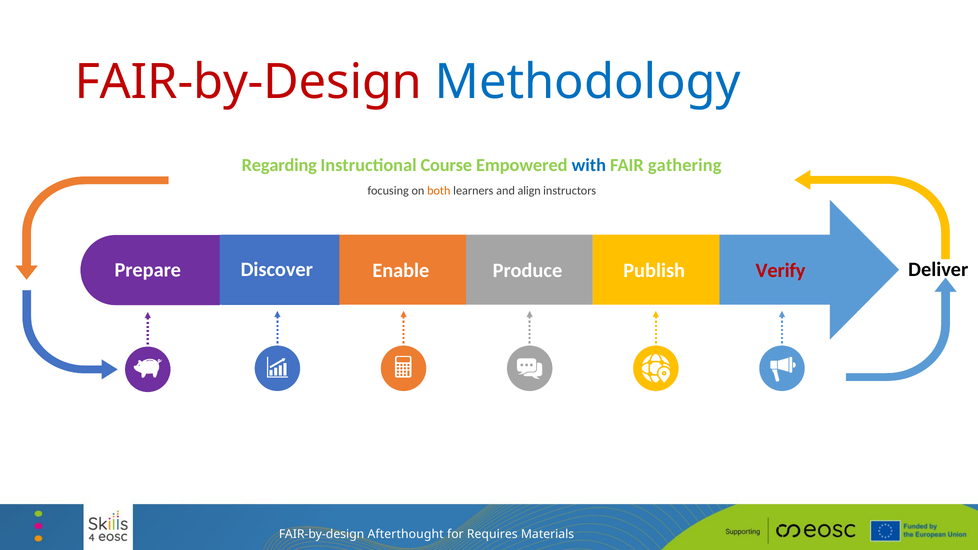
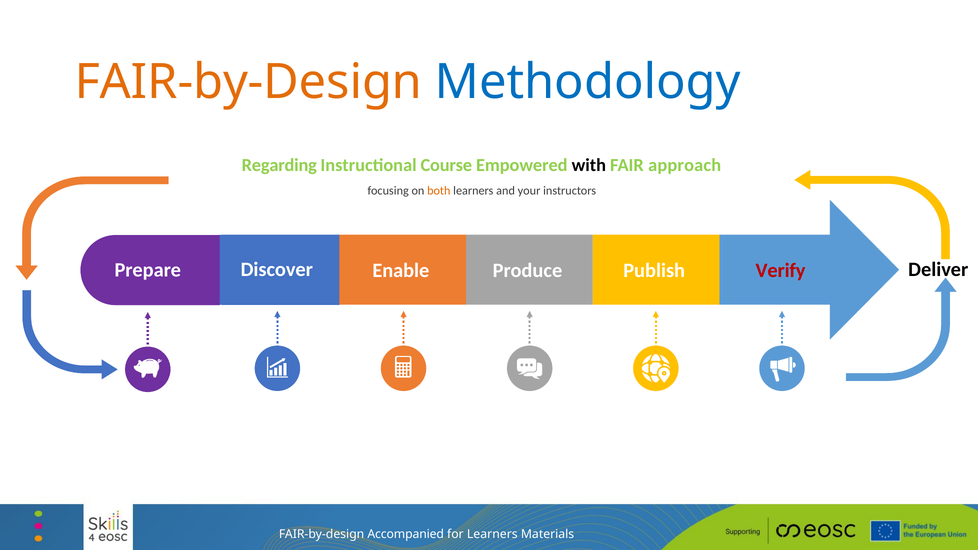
FAIR-by-Design colour: red -> orange (248, 82)
with colour: blue -> black (589, 165)
gathering: gathering -> approach (685, 165)
align: align -> your (529, 191)
Afterthought: Afterthought -> Accompanied (406, 535)
for Requires: Requires -> Learners (492, 535)
